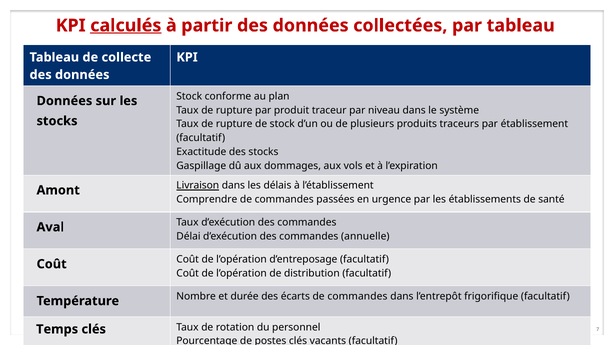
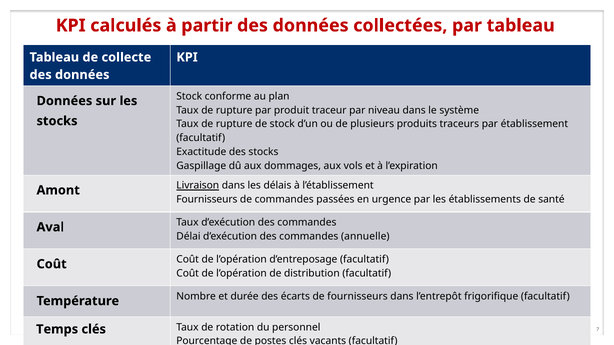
calculés underline: present -> none (126, 26)
Comprendre: Comprendre -> Fournisseurs (207, 200)
écarts de commandes: commandes -> fournisseurs (357, 297)
